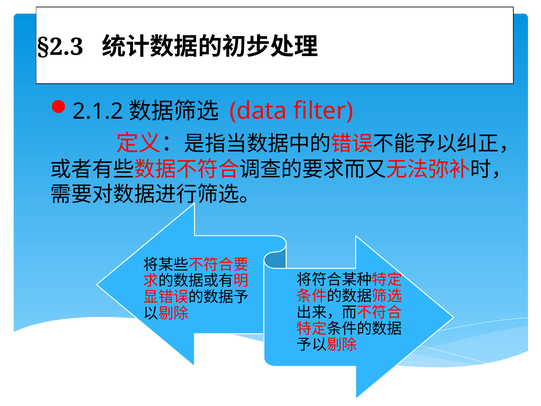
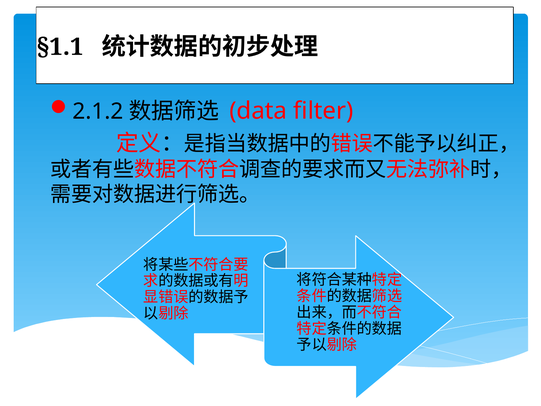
§2.3: §2.3 -> §1.1 (60, 47)
